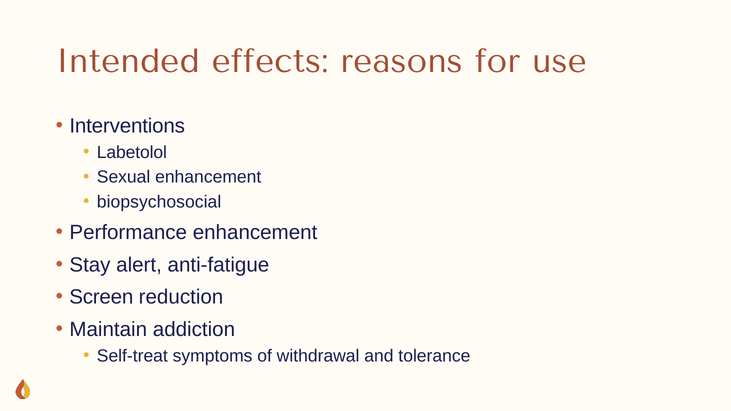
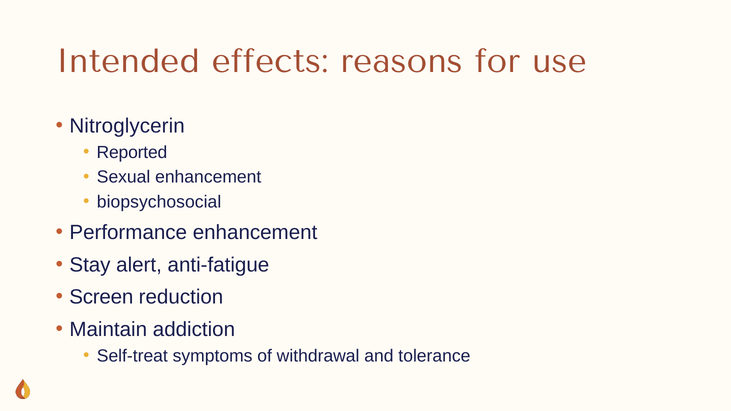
Interventions: Interventions -> Nitroglycerin (127, 126)
Labetolol: Labetolol -> Reported (132, 152)
